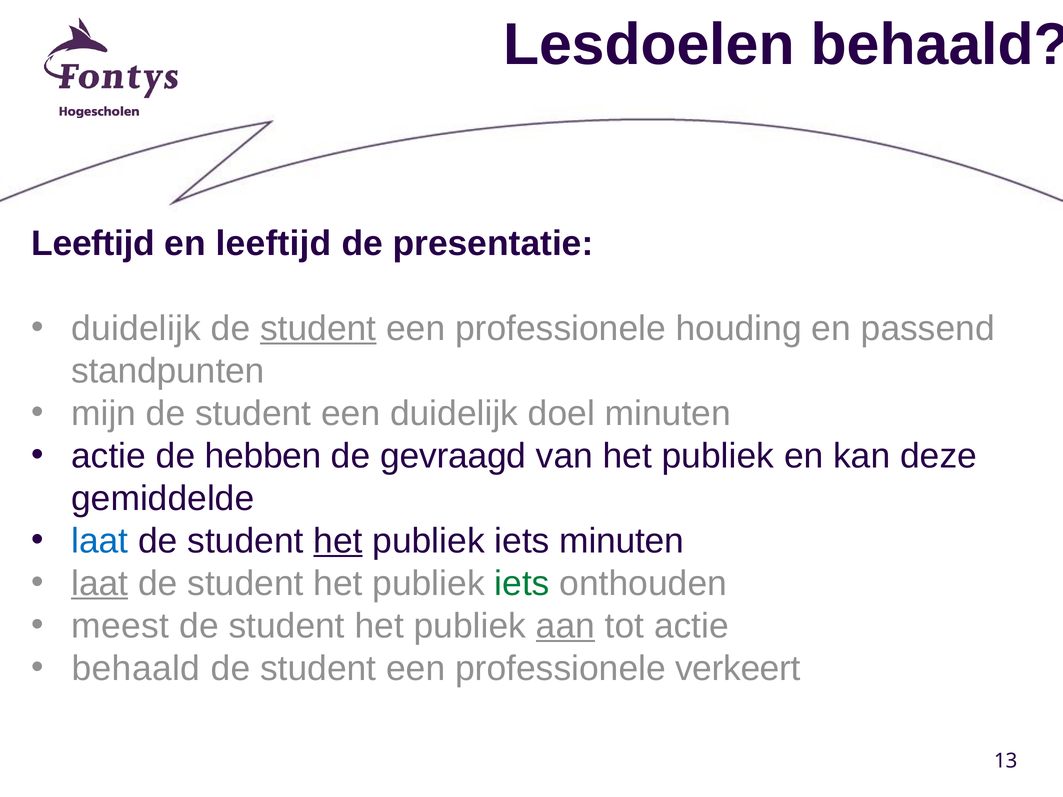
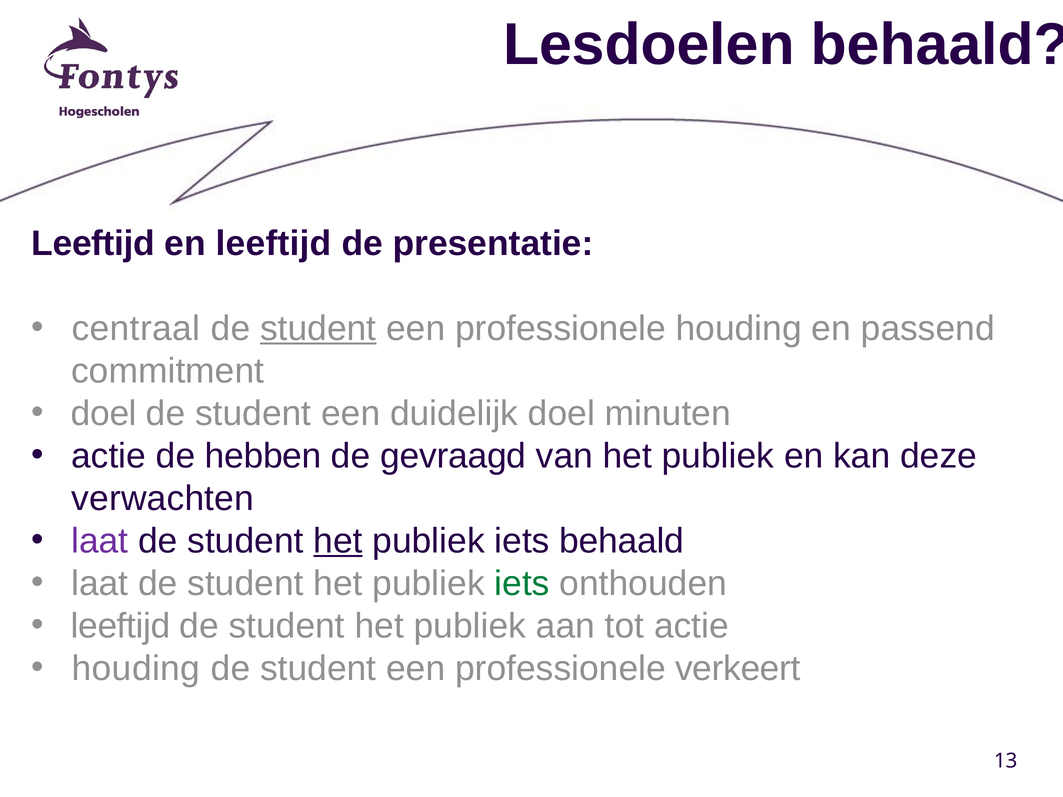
duidelijk: duidelijk -> centraal (136, 328)
standpunten: standpunten -> commitment (168, 371)
mijn: mijn -> doel (104, 414)
gemiddelde: gemiddelde -> verwachten (163, 499)
laat colour: blue -> purple (100, 541)
iets minuten: minuten -> behaald (622, 541)
laat underline: present -> none (100, 584)
meest: meest -> leeftijd (121, 626)
aan underline: present -> none (565, 626)
behaald: behaald -> houding (136, 669)
